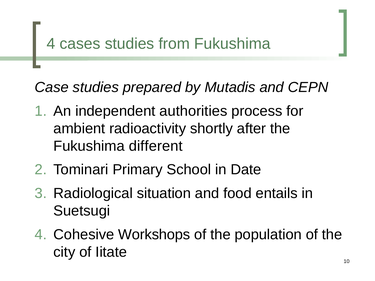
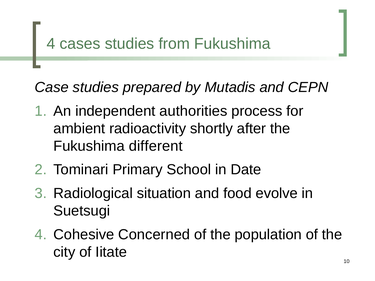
entails: entails -> evolve (277, 194)
Workshops: Workshops -> Concerned (154, 235)
